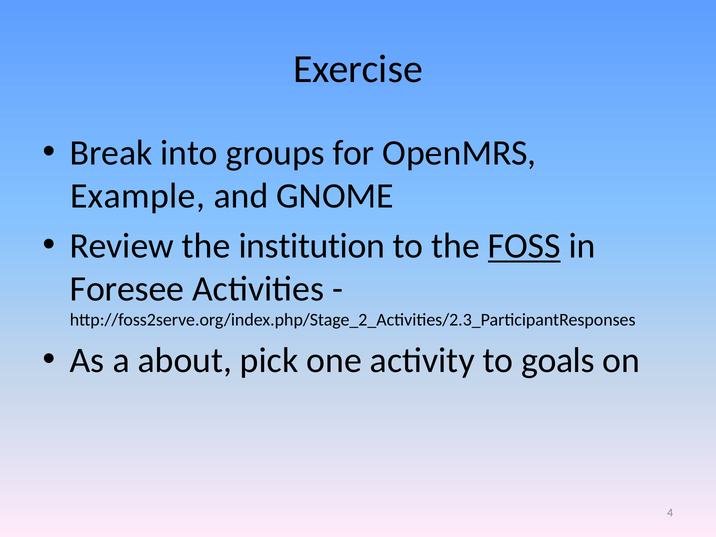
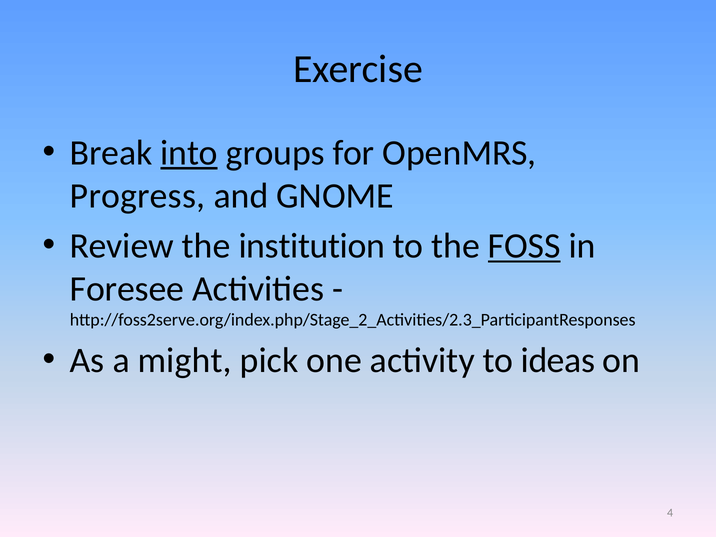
into underline: none -> present (189, 153)
Example: Example -> Progress (138, 196)
about: about -> might (185, 361)
goals: goals -> ideas (558, 361)
